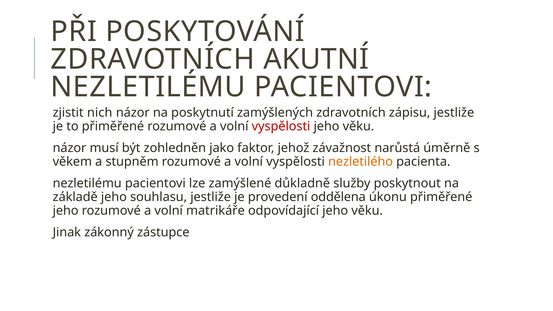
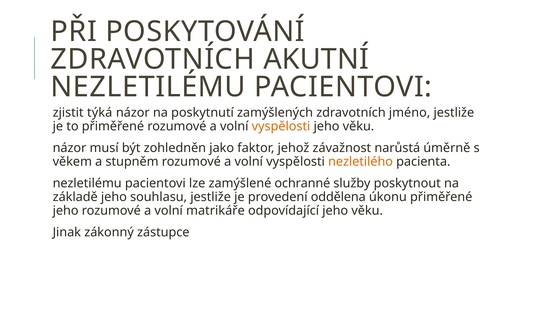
nich: nich -> týká (100, 113)
zápisu: zápisu -> jméno (410, 113)
vyspělosti colour: red -> orange (281, 126)
důkladně: důkladně -> ochranné (302, 183)
